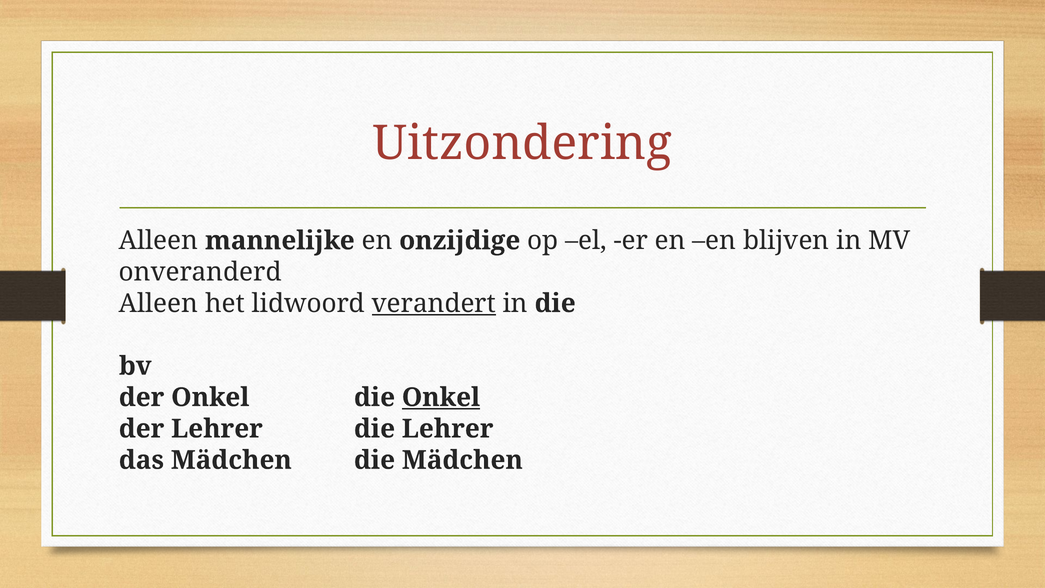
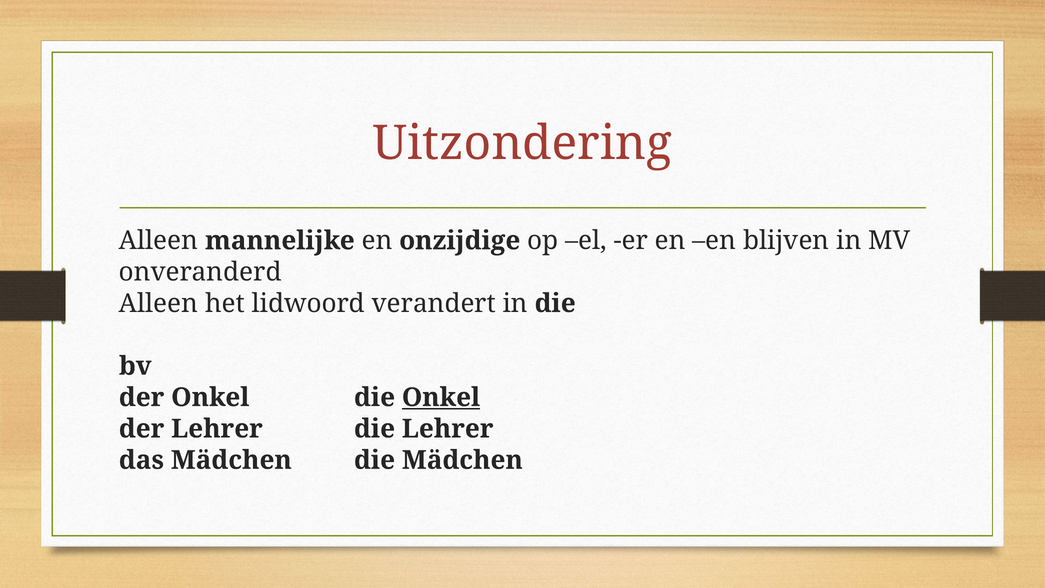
verandert underline: present -> none (434, 303)
